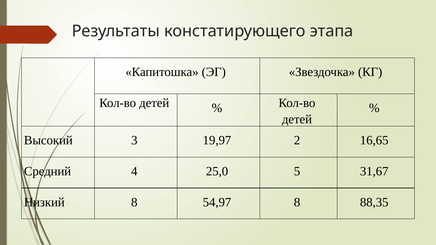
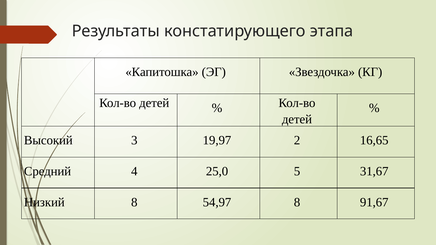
88,35: 88,35 -> 91,67 (374, 202)
